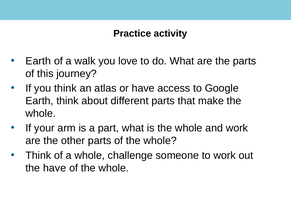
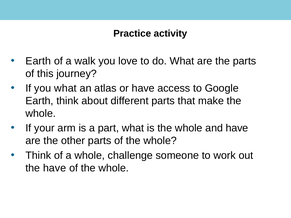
you think: think -> what (65, 88)
and work: work -> have (237, 128)
